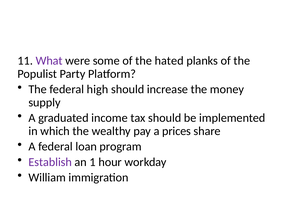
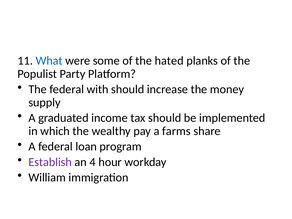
What colour: purple -> blue (49, 61)
high: high -> with (98, 89)
prices: prices -> farms (176, 131)
1: 1 -> 4 (93, 162)
